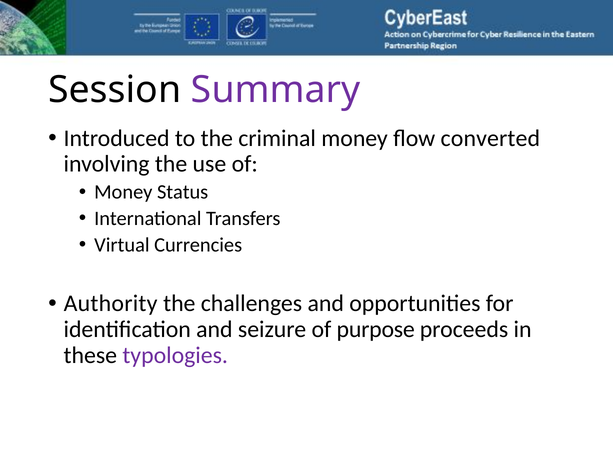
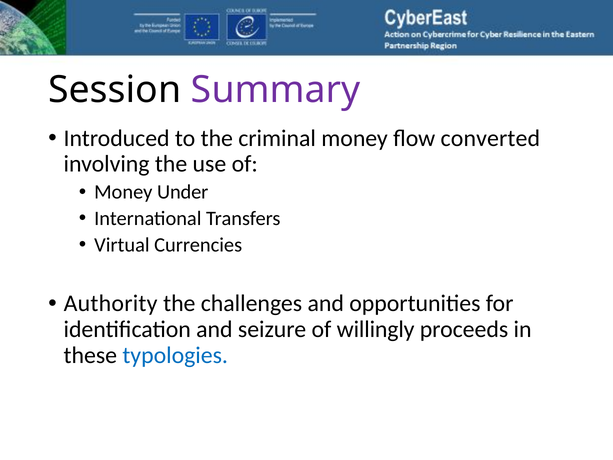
Status: Status -> Under (183, 192)
purpose: purpose -> willingly (376, 329)
typologies colour: purple -> blue (175, 355)
